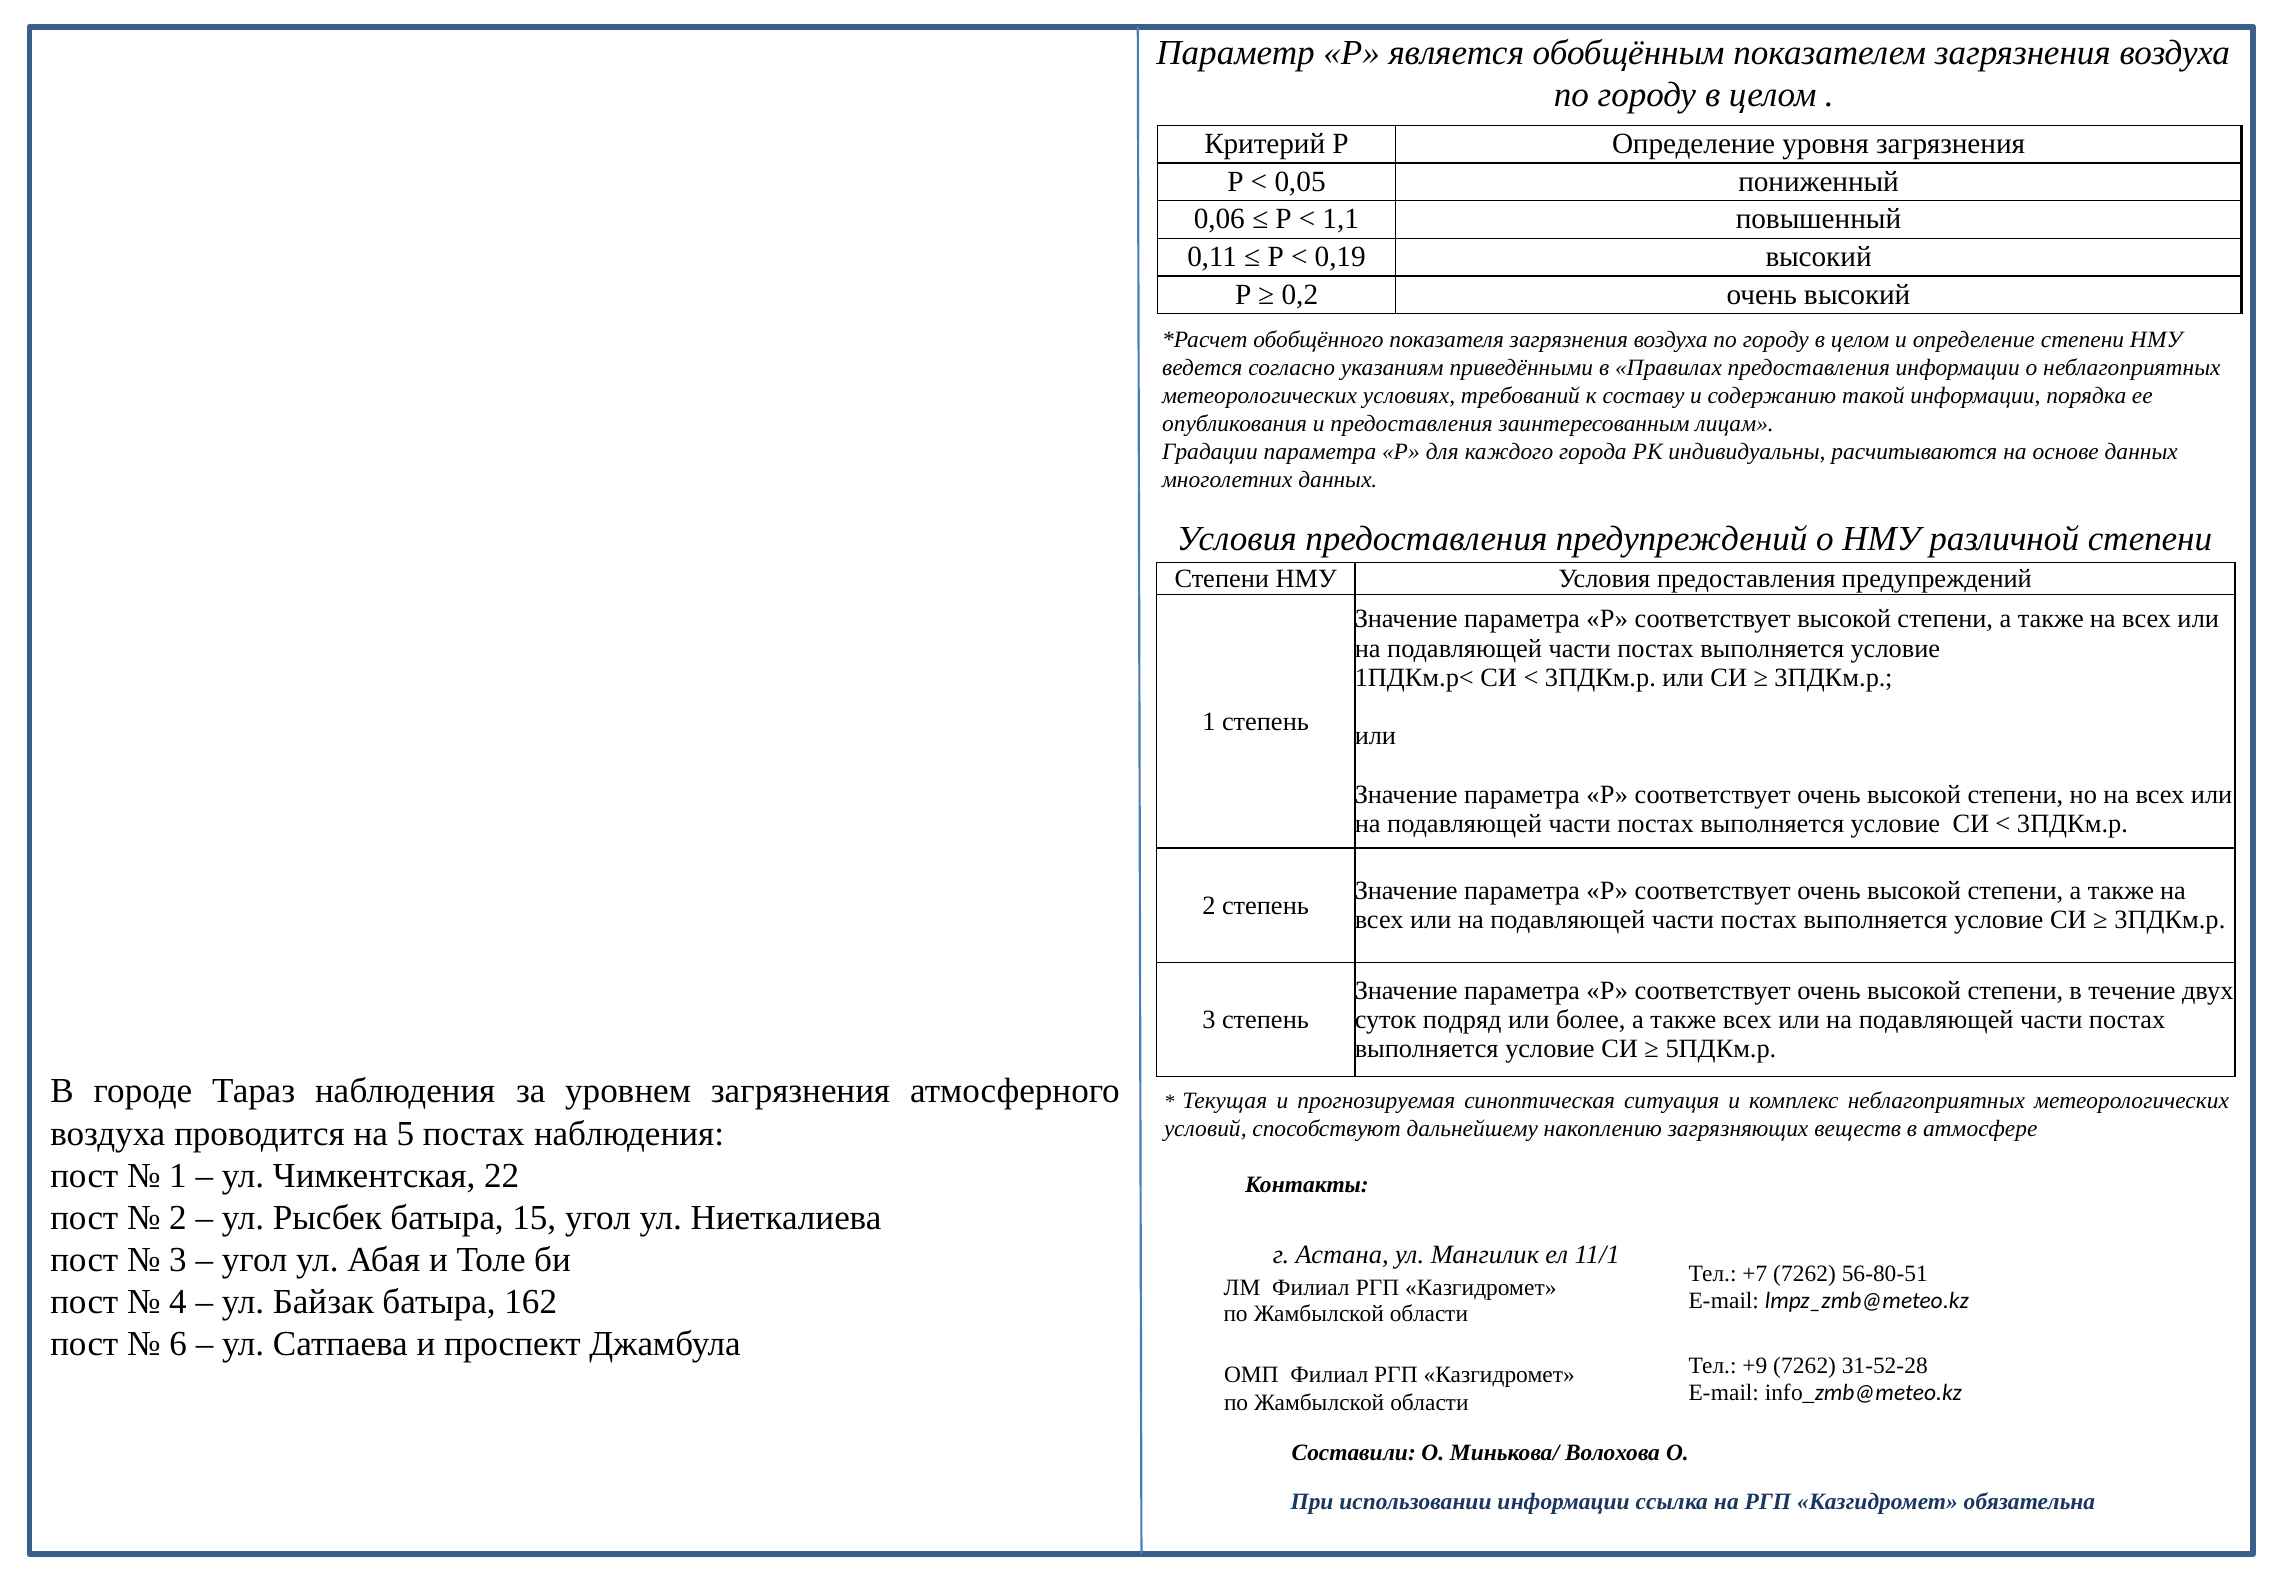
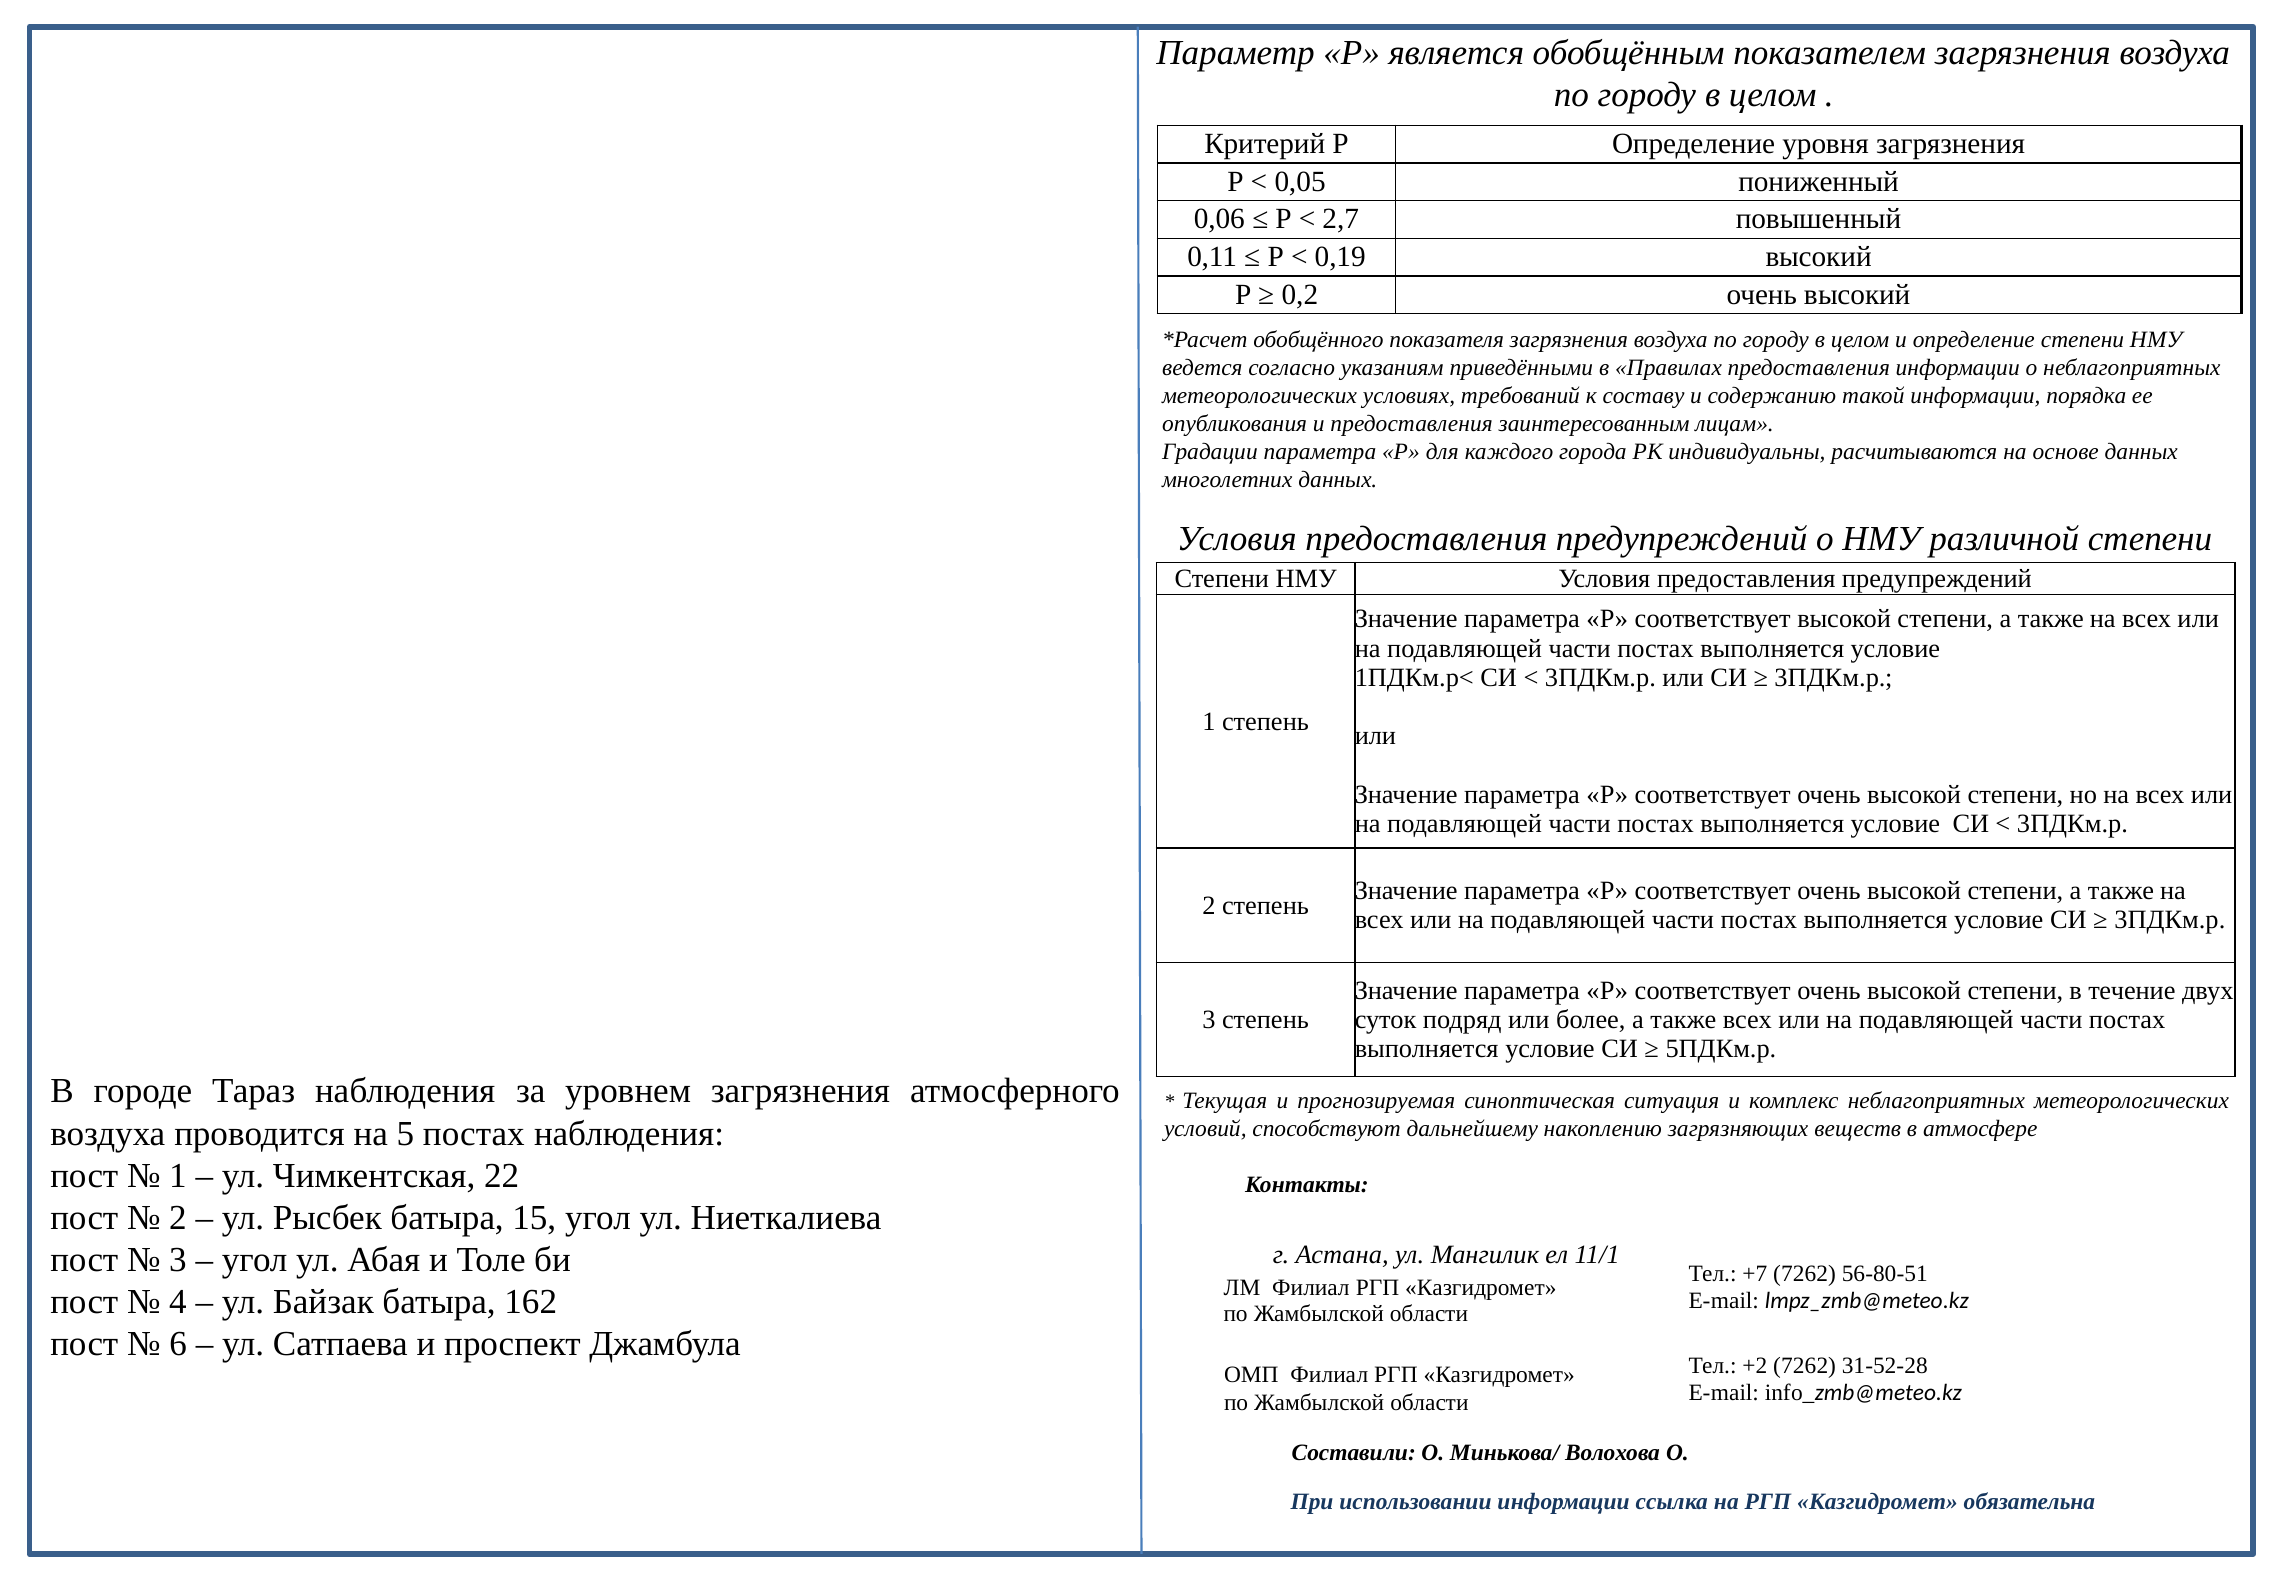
1,1: 1,1 -> 2,7 (1341, 219)
+9: +9 -> +2 (1755, 1365)
